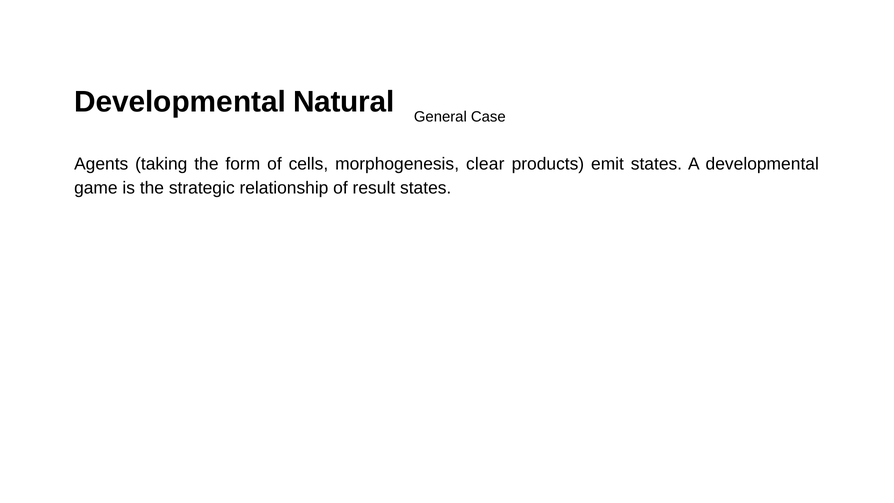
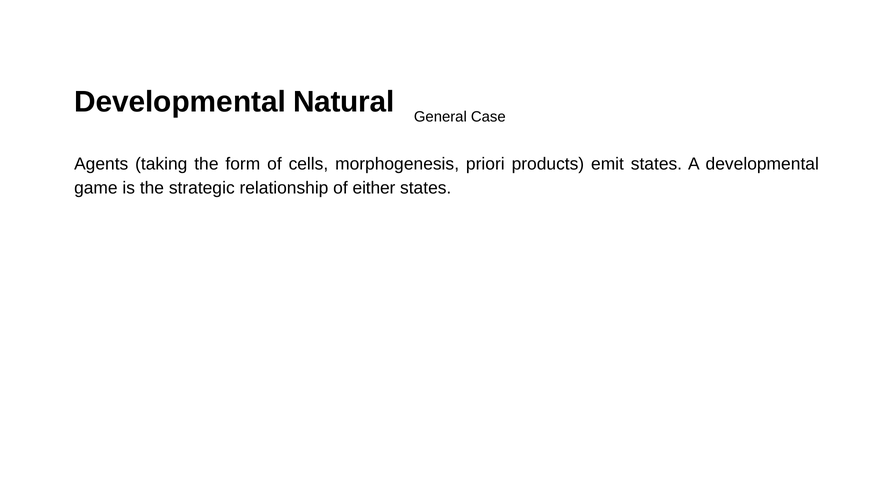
clear: clear -> priori (485, 164)
result: result -> either (374, 188)
